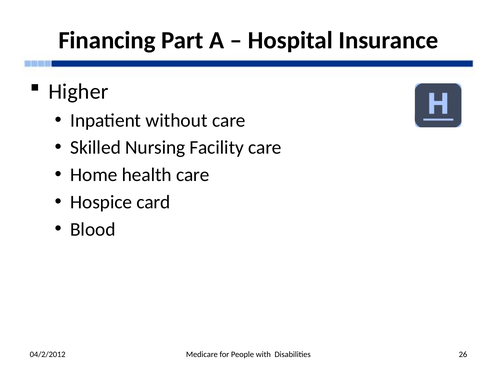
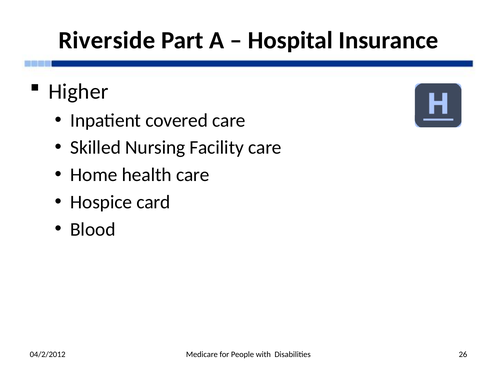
Financing: Financing -> Riverside (107, 40)
without: without -> covered (177, 121)
